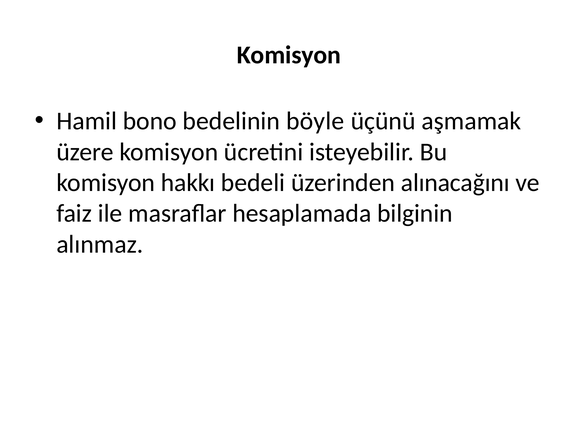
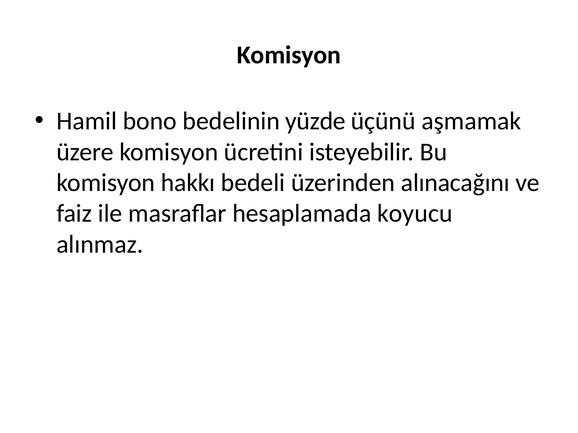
böyle: böyle -> yüzde (316, 121)
bilginin: bilginin -> koyucu (415, 214)
